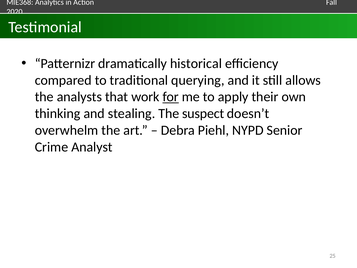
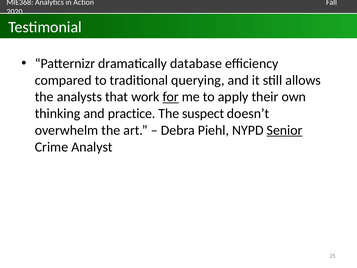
historical: historical -> database (196, 63)
stealing: stealing -> practice (132, 113)
Senior underline: none -> present (285, 130)
